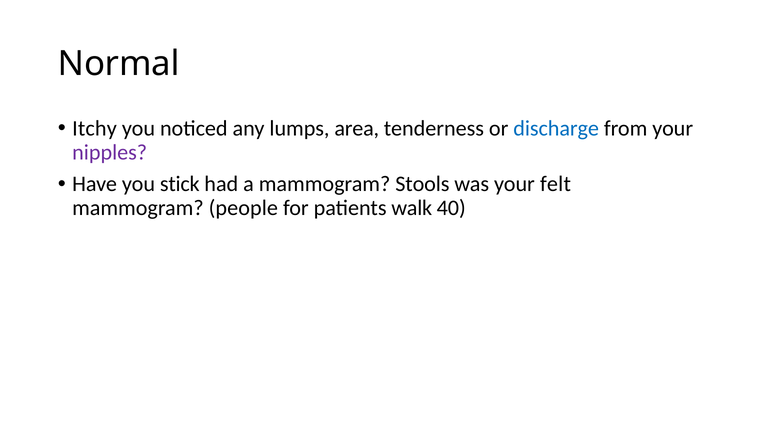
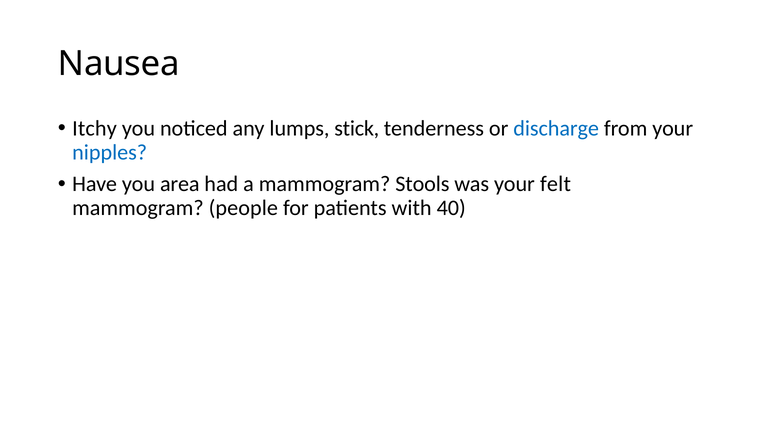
Normal: Normal -> Nausea (119, 64)
area: area -> stick (357, 128)
nipples colour: purple -> blue (110, 152)
stick: stick -> area (180, 184)
walk: walk -> with (412, 208)
